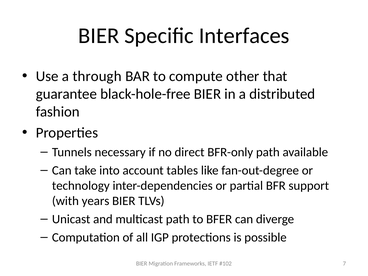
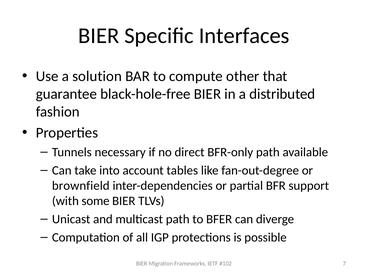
through: through -> solution (97, 76)
technology: technology -> brownfield (81, 186)
years: years -> some (96, 201)
